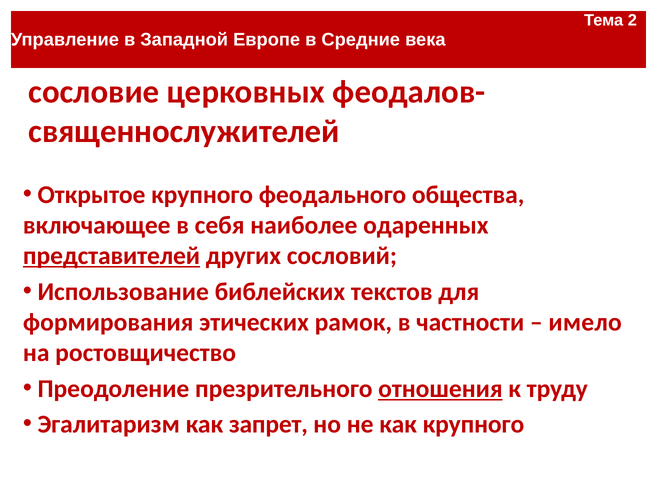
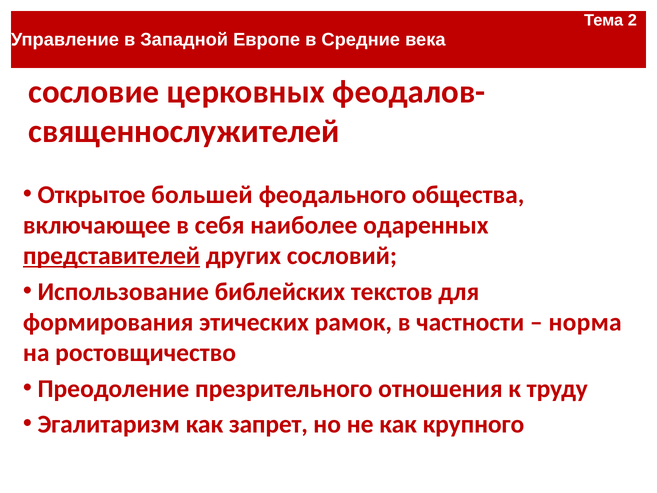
Открытое крупного: крупного -> большей (202, 195)
имело: имело -> норма (585, 322)
отношения underline: present -> none (440, 388)
